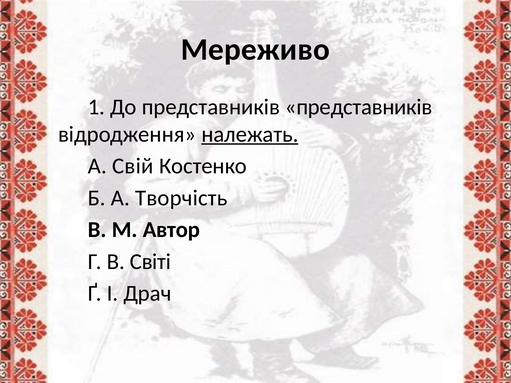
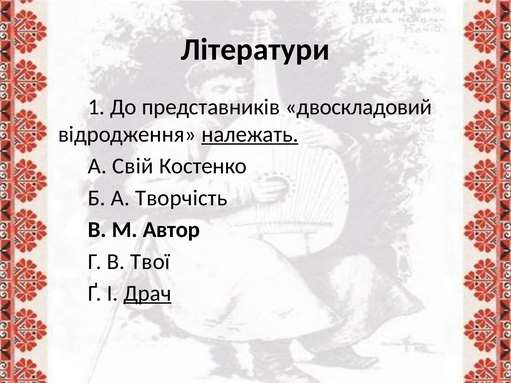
Мереживо: Мереживо -> Літератури (255, 49)
представників представників: представників -> двоскладовий (359, 107)
Світі: Світі -> Твої (150, 262)
Драч underline: none -> present (147, 293)
